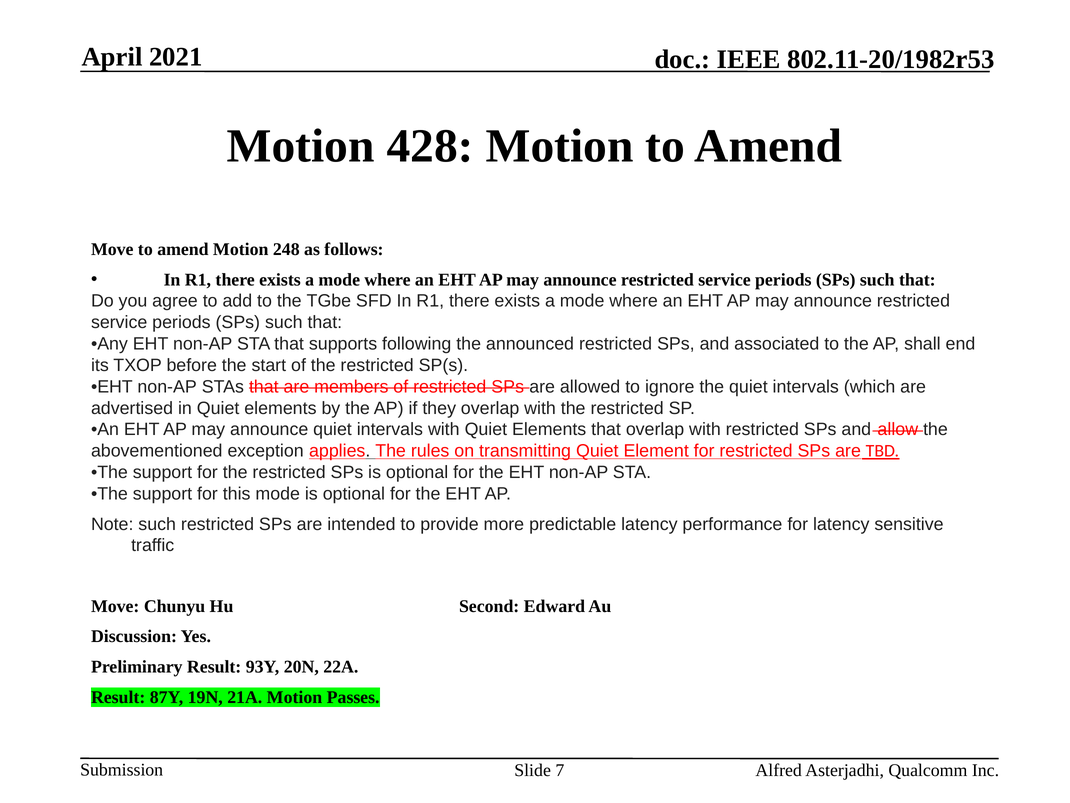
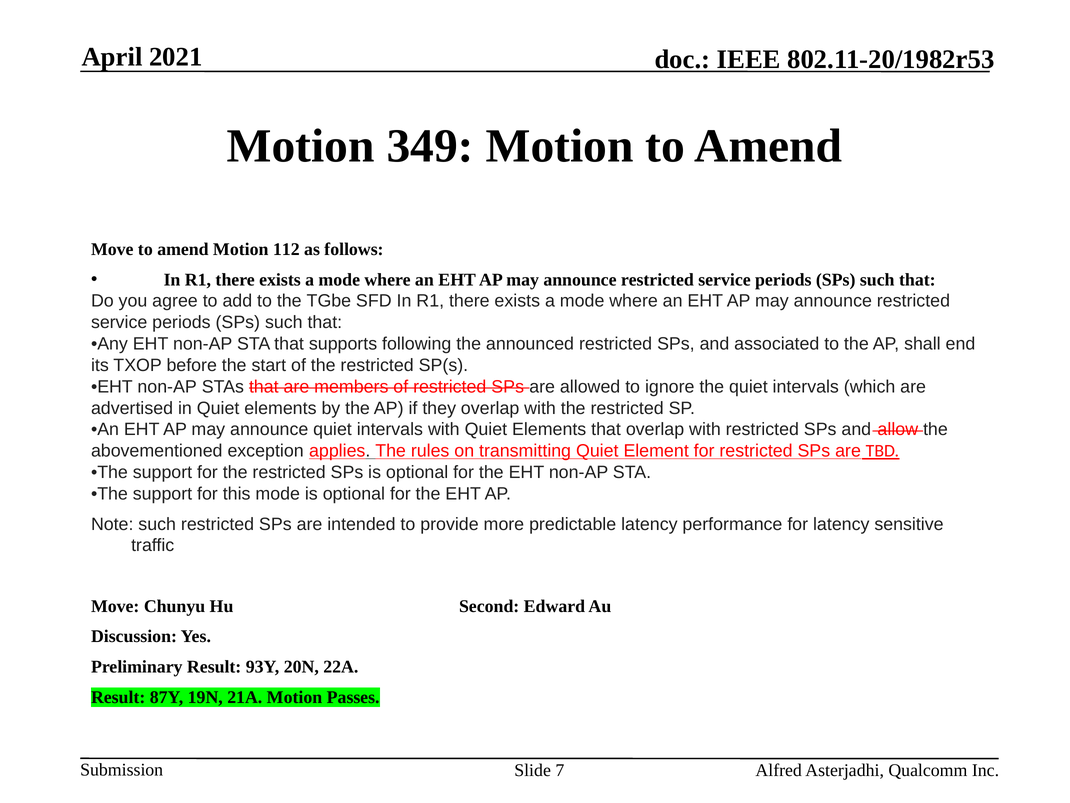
428: 428 -> 349 (430, 146)
248: 248 -> 112 (286, 249)
